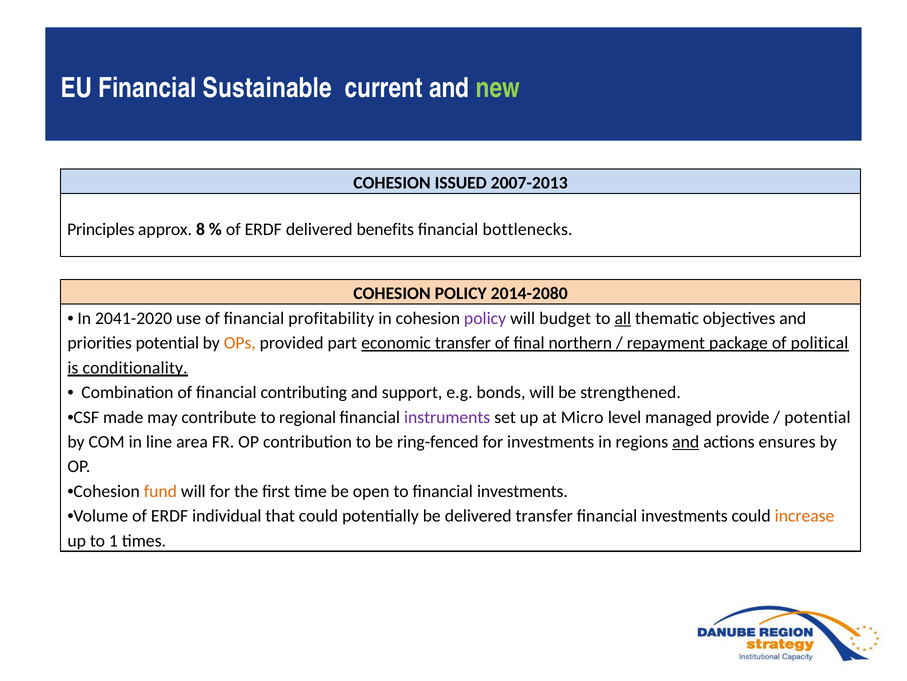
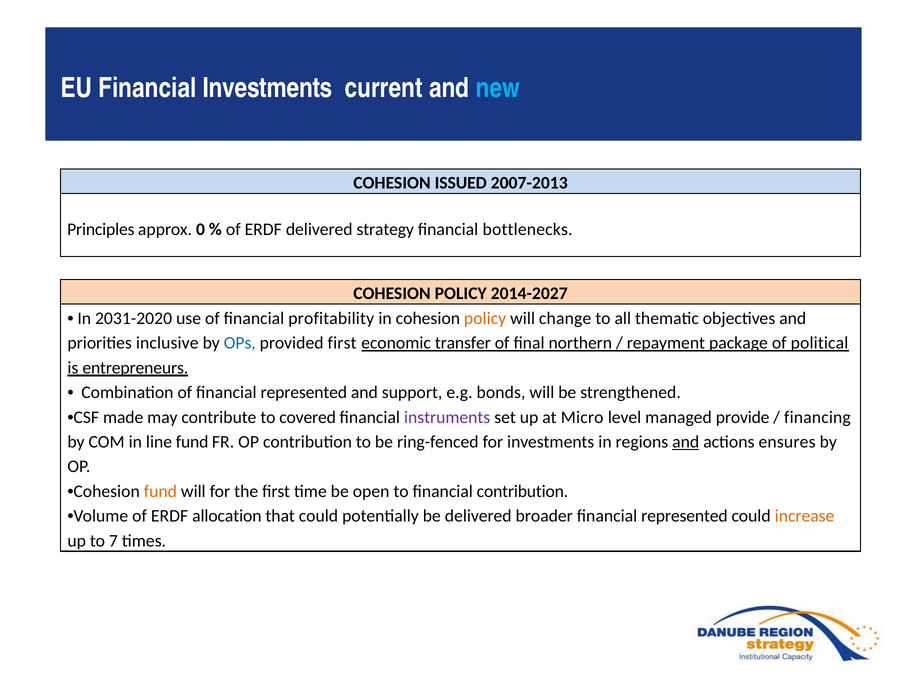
Financial Sustainable: Sustainable -> Investments (268, 88)
new colour: light green -> light blue (498, 88)
8: 8 -> 0 (201, 229)
benefits: benefits -> strategy (385, 229)
2014-2080: 2014-2080 -> 2014-2027 (529, 293)
2041-2020: 2041-2020 -> 2031-2020 (134, 318)
policy colour: purple -> orange (485, 318)
budget: budget -> change (565, 318)
all underline: present -> none (623, 318)
priorities potential: potential -> inclusive (167, 343)
OPs colour: orange -> blue (240, 343)
provided part: part -> first (342, 343)
conditionality: conditionality -> entrepreneurs (135, 367)
of financial contributing: contributing -> represented (304, 392)
regional: regional -> covered (308, 417)
potential: potential -> financing (817, 417)
line area: area -> fund (192, 441)
to financial investments: investments -> contribution (522, 491)
individual: individual -> allocation (227, 515)
delivered transfer: transfer -> broader (544, 515)
investments: investments -> represented (684, 515)
1: 1 -> 7 (113, 540)
